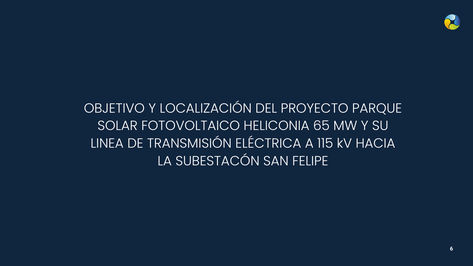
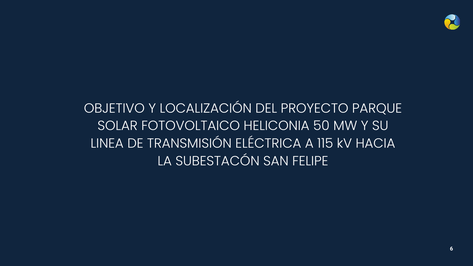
65: 65 -> 50 (321, 126)
